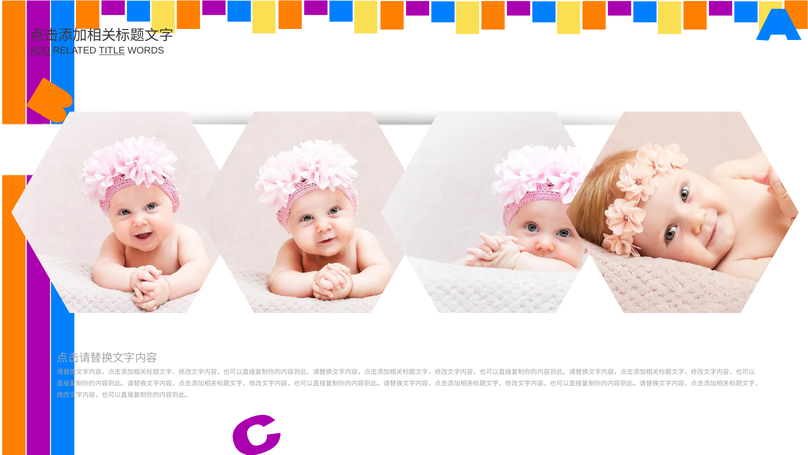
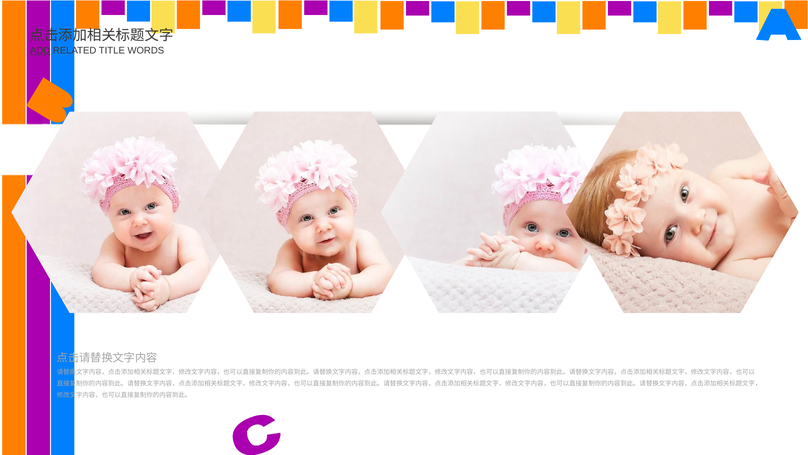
TITLE underline: present -> none (112, 51)
